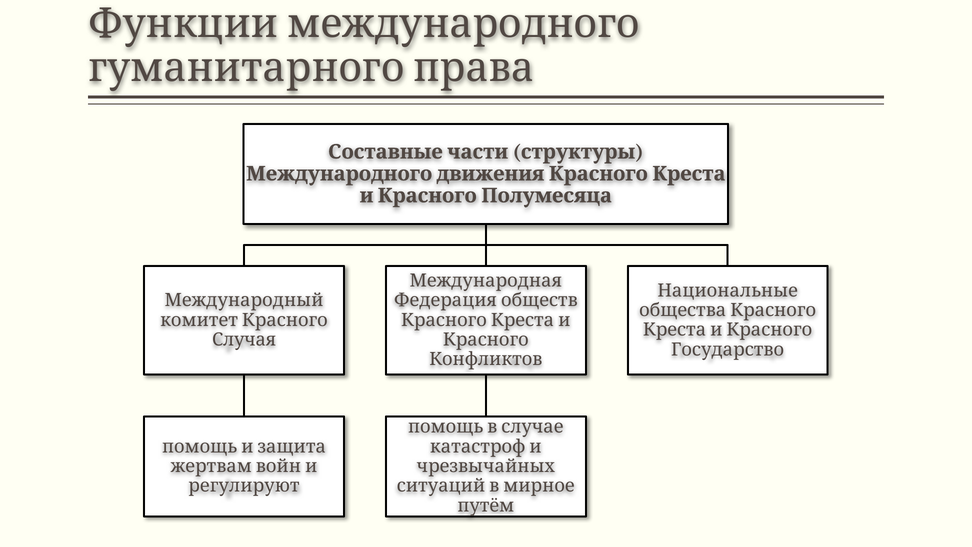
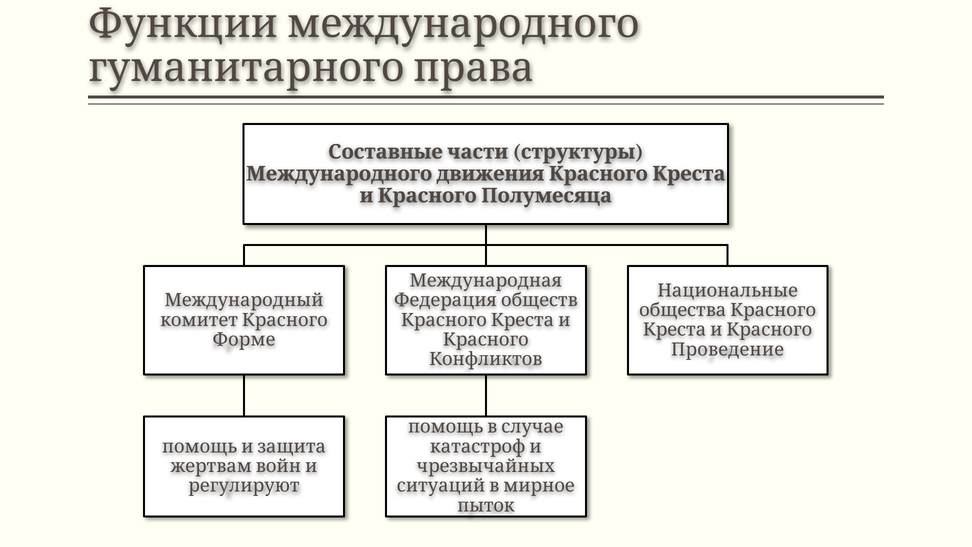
Случая: Случая -> Форме (244, 340)
Государство: Государство -> Проведение (728, 349)
путём: путём -> пыток (486, 505)
